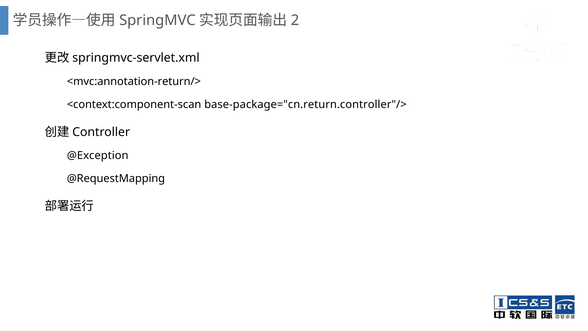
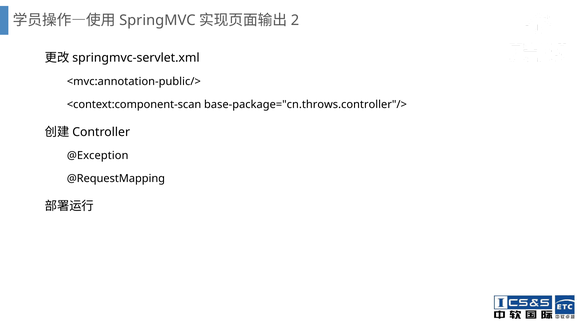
<mvc:annotation-return/>: <mvc:annotation-return/> -> <mvc:annotation-public/> (134, 81)
base-package="cn.return.controller"/>: base-package="cn.return.controller"/> -> base-package="cn.throws.controller"/> (305, 104)
